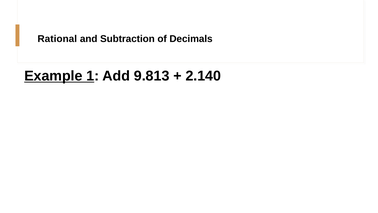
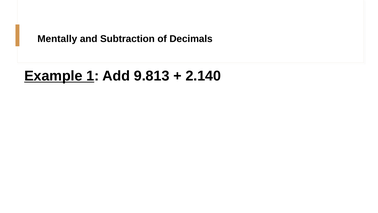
Rational: Rational -> Mentally (57, 39)
